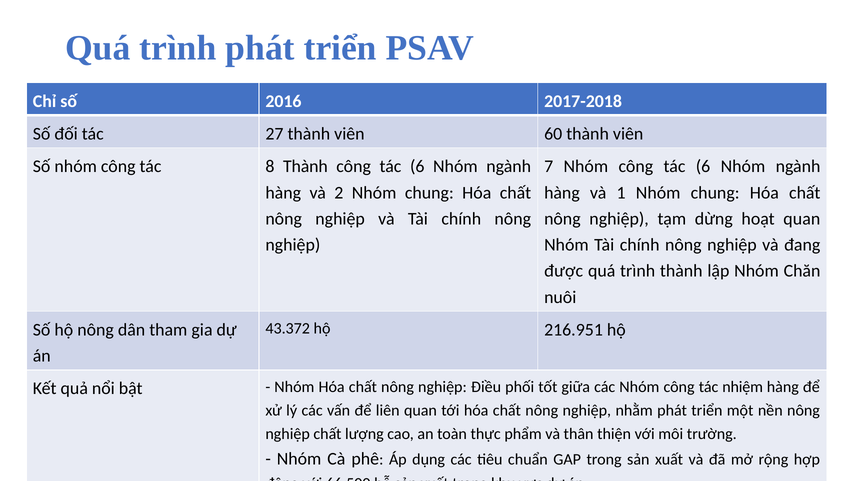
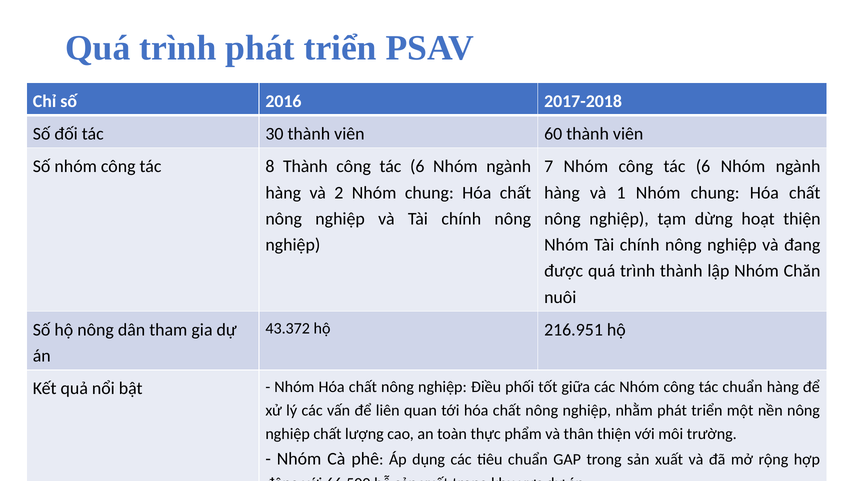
27: 27 -> 30 (274, 134)
hoạt quan: quan -> thiện (802, 219)
tác nhiệm: nhiệm -> chuẩn (742, 387)
